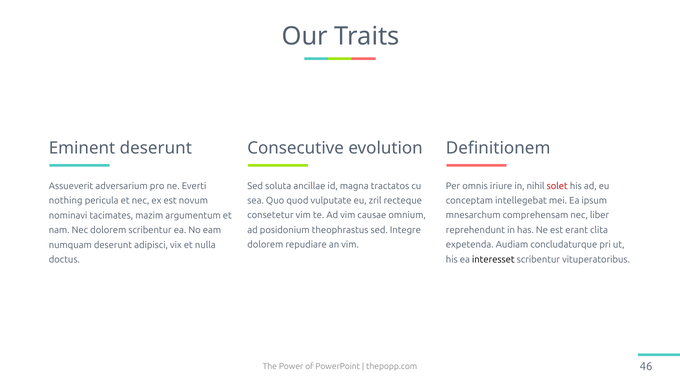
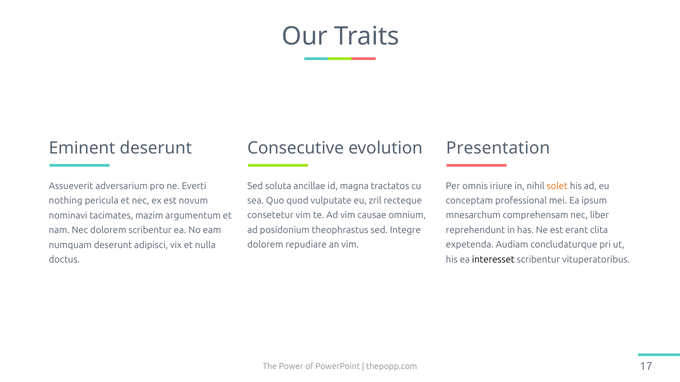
Definitionem: Definitionem -> Presentation (498, 148)
solet colour: red -> orange (557, 186)
intellegebat: intellegebat -> professional (521, 201)
46: 46 -> 17 (646, 367)
